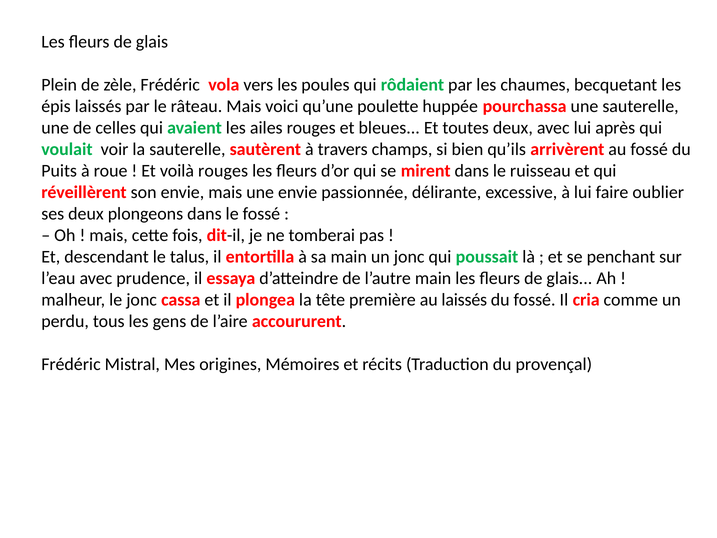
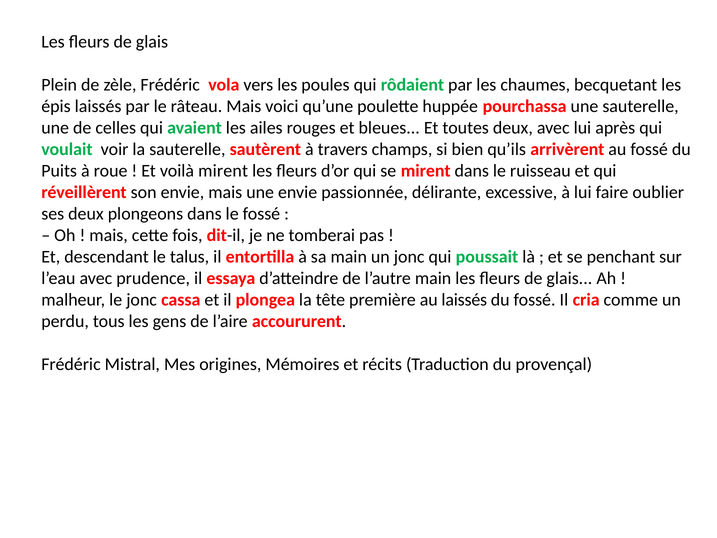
voilà rouges: rouges -> mirent (223, 171)
